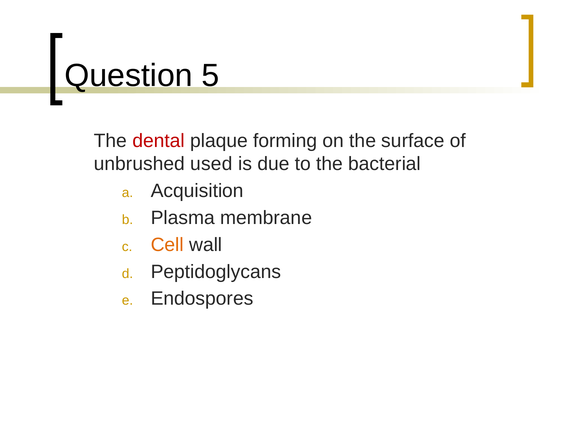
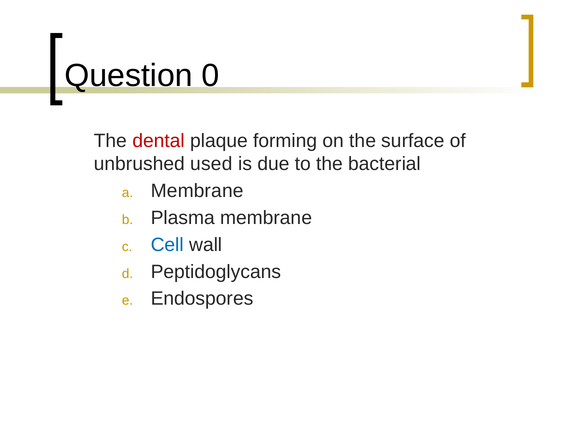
5: 5 -> 0 (211, 75)
Acquisition: Acquisition -> Membrane (197, 191)
Cell colour: orange -> blue (167, 245)
